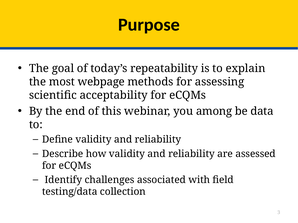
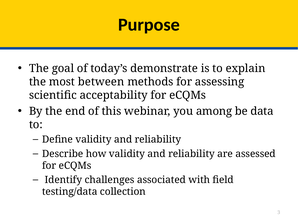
repeatability: repeatability -> demonstrate (164, 69)
webpage: webpage -> between (101, 82)
